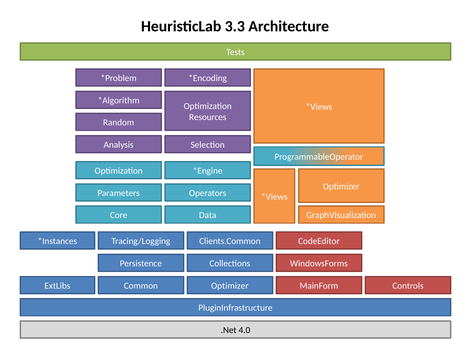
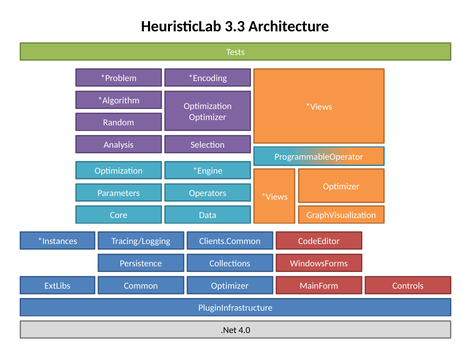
Resources: Resources -> Optimizer (208, 117)
